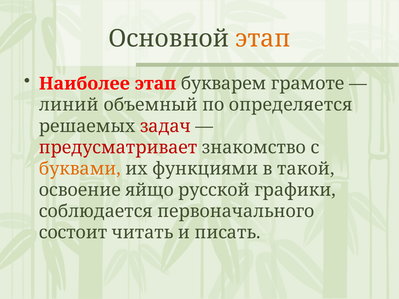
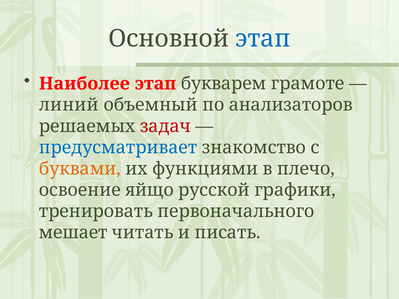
этап colour: orange -> blue (263, 39)
определяется: определяется -> анализаторов (291, 105)
предусматривает colour: red -> blue (118, 148)
такой: такой -> плечо (306, 169)
соблюдается: соблюдается -> тренировать (96, 211)
состоит: состоит -> мешает (73, 233)
